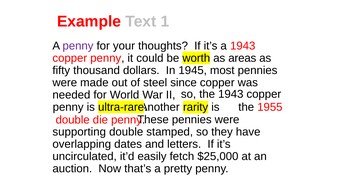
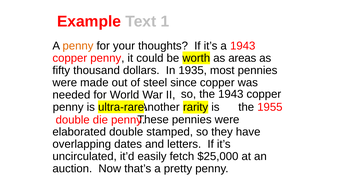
penny colour: purple -> orange (78, 46)
1945: 1945 -> 1935 (193, 70)
supporting: supporting -> elaborated (79, 131)
